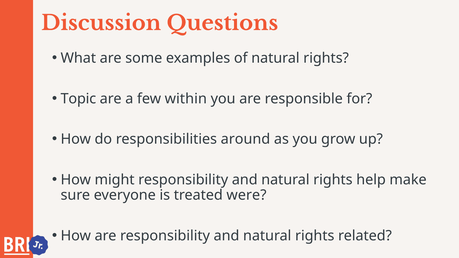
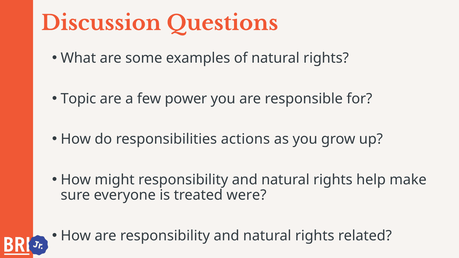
within: within -> power (186, 99)
around: around -> actions (245, 139)
